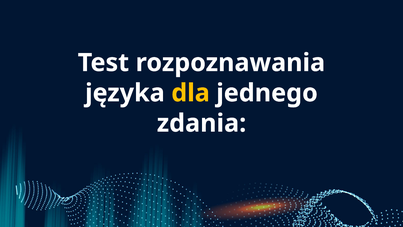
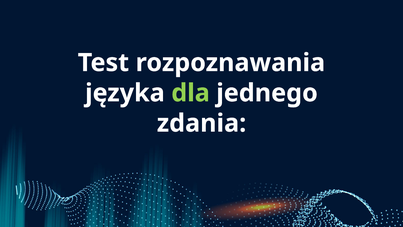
dla colour: yellow -> light green (191, 93)
